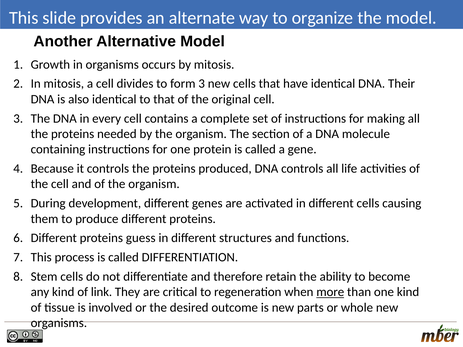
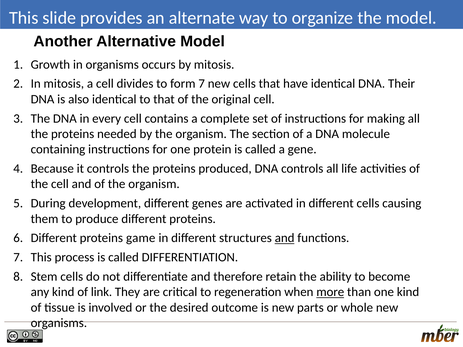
form 3: 3 -> 7 (202, 84)
guess: guess -> game (141, 238)
and underline: none -> present (285, 238)
